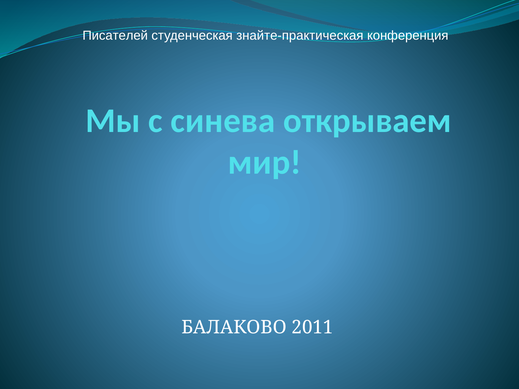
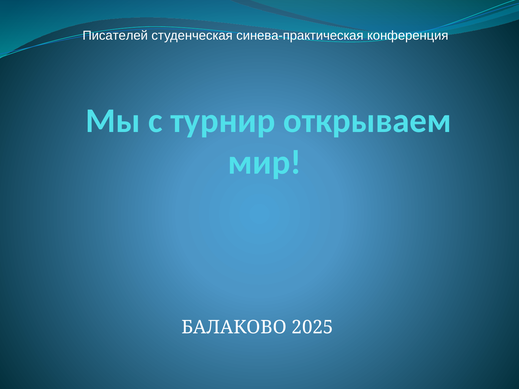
знайте-практическая: знайте-практическая -> синева-практическая (300, 36)
синева: синева -> турнир (223, 121)
2011: 2011 -> 2025 (313, 327)
